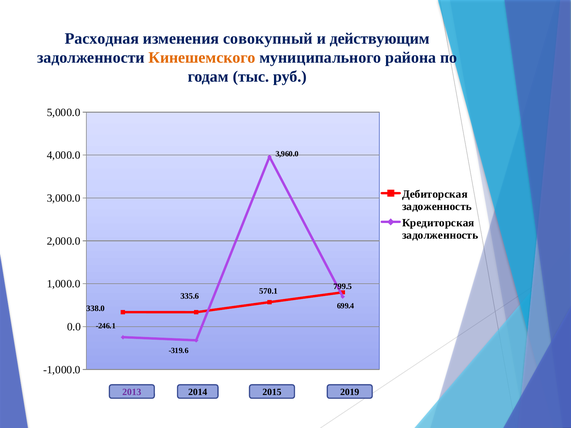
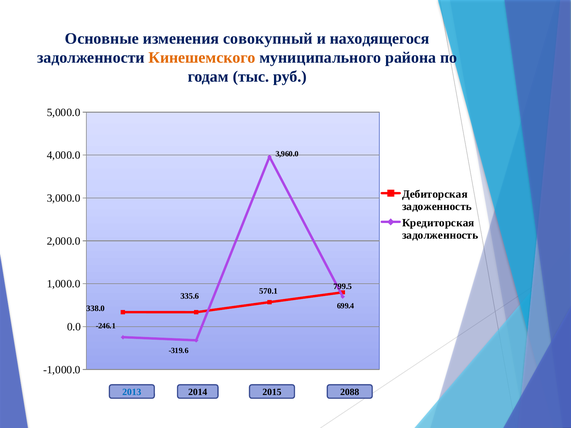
Расходная: Расходная -> Основные (102, 39)
действующим: действующим -> находящегося (380, 39)
2013 colour: purple -> blue (132, 392)
2019: 2019 -> 2088 (350, 392)
